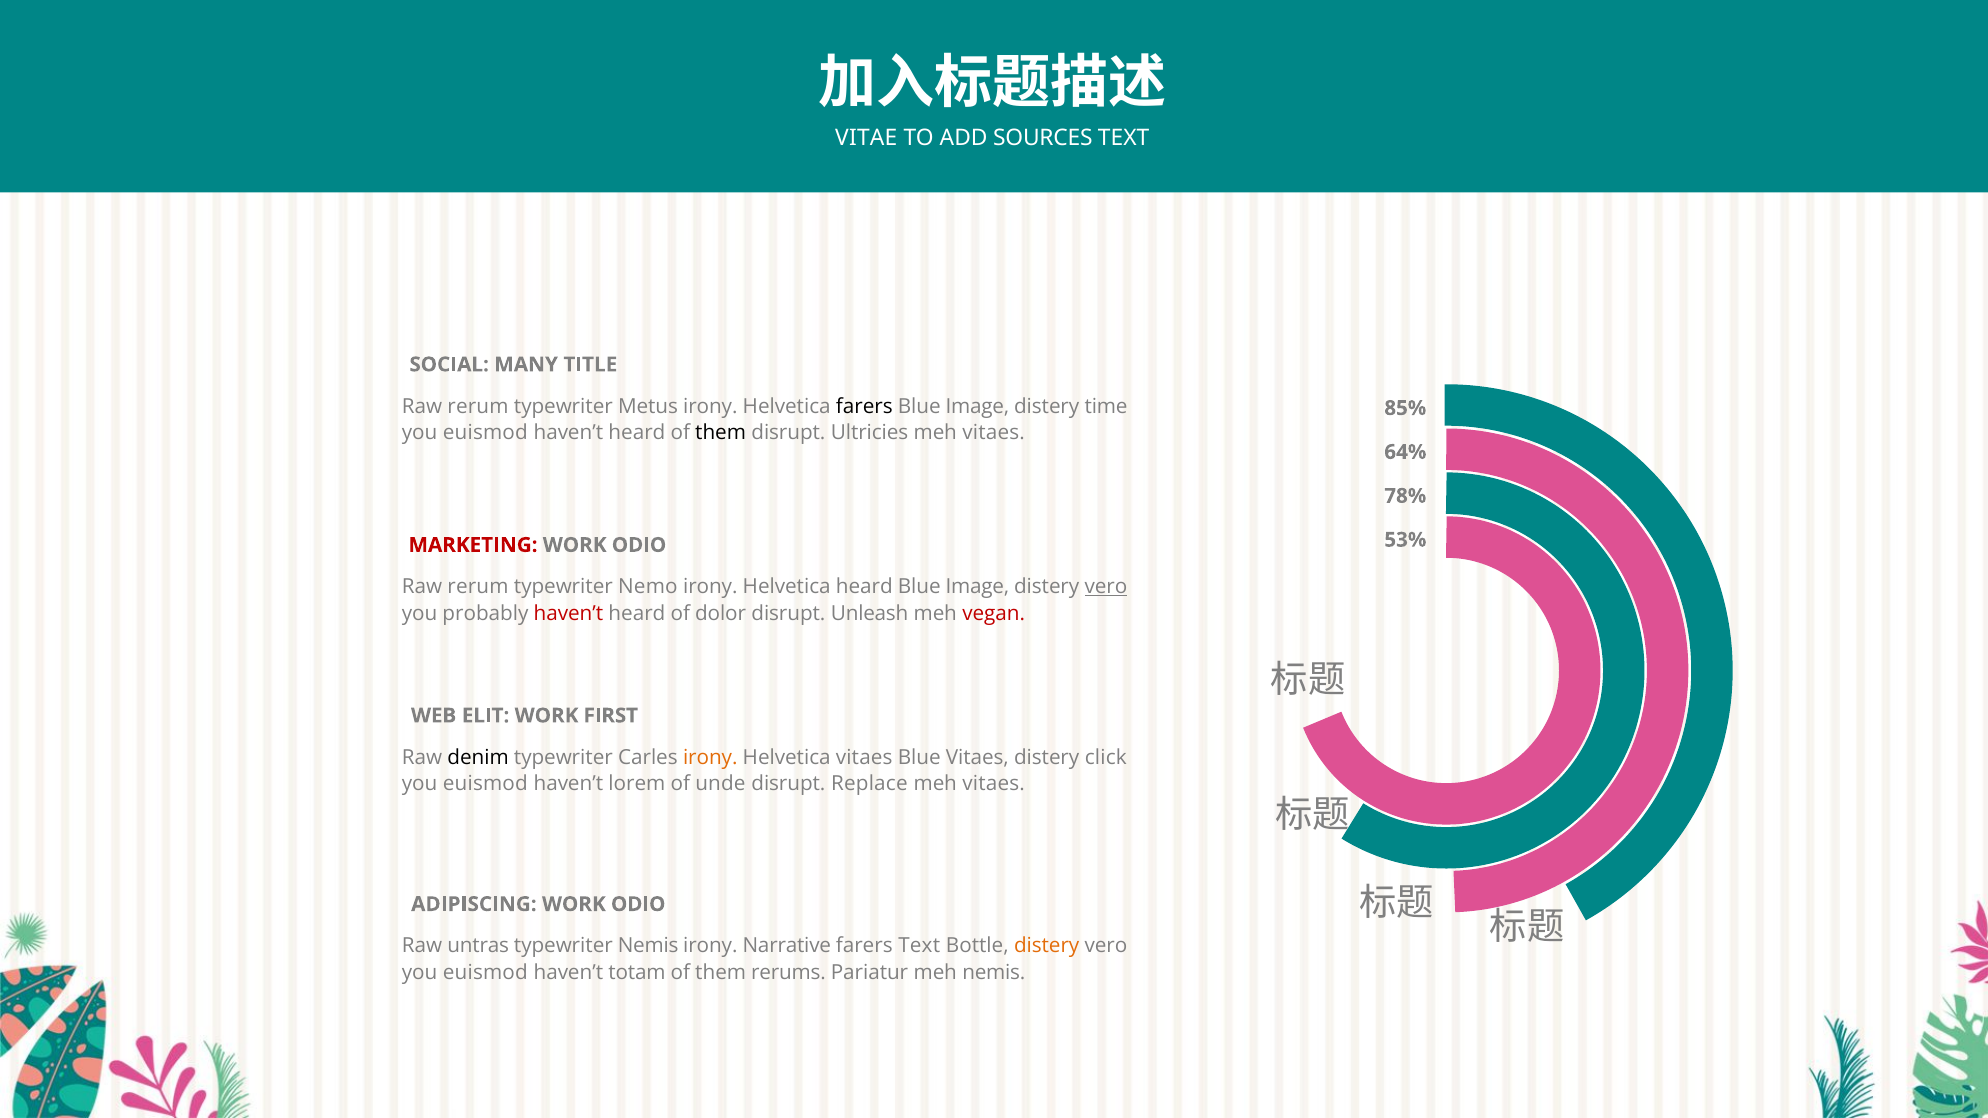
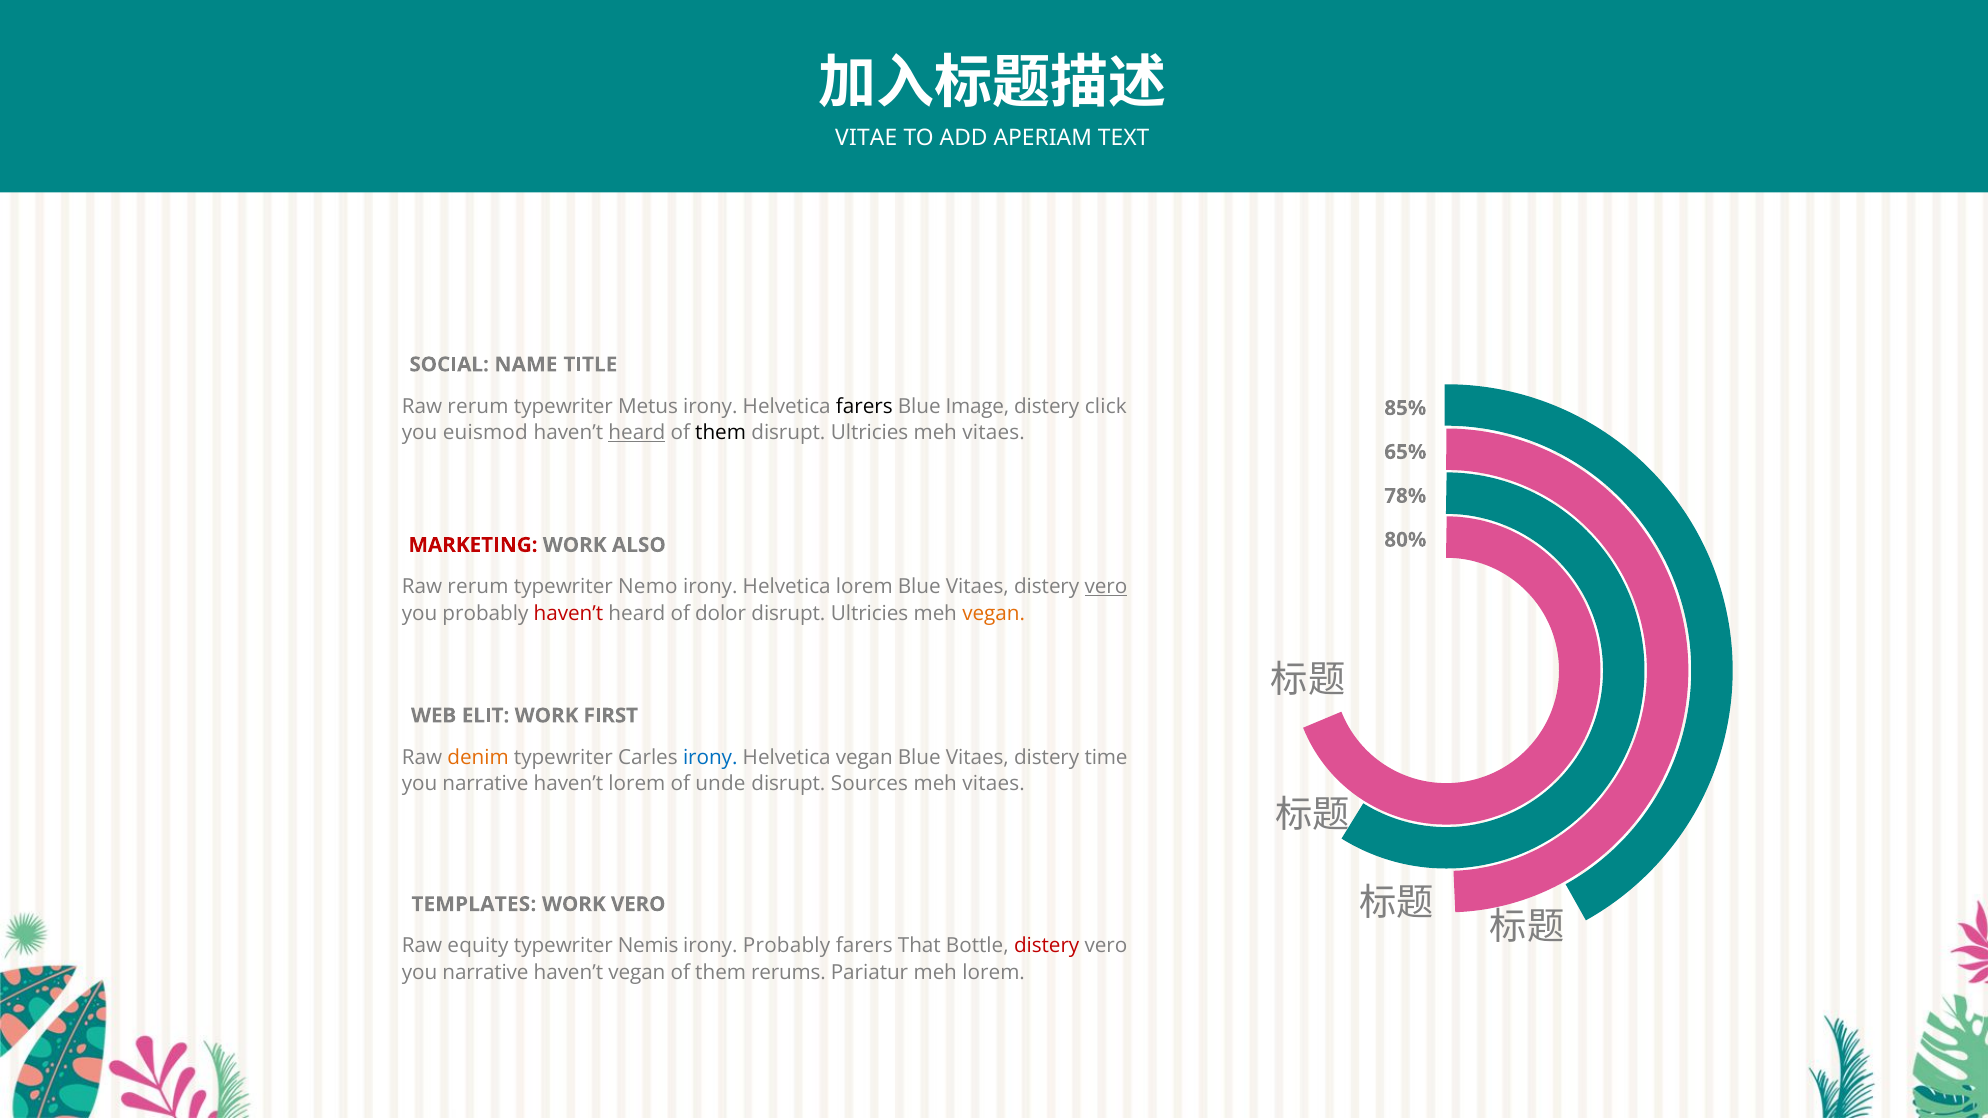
SOURCES: SOURCES -> APERIAM (1043, 138)
MANY: MANY -> NAME (526, 365)
time: time -> click (1106, 407)
heard underline: none -> present (637, 433)
64%: 64% -> 65% (1405, 452)
ODIO: ODIO -> ALSO (639, 545)
53%: 53% -> 80% (1405, 540)
Helvetica heard: heard -> lorem (864, 587)
Image: Image -> Vitaes (977, 587)
Unleash: Unleash -> Ultricies (870, 614)
vegan colour: red -> orange (994, 614)
denim colour: black -> orange (478, 758)
irony colour: orange -> blue (710, 758)
Helvetica vitaes: vitaes -> vegan (864, 758)
click: click -> time (1106, 758)
euismod: euismod -> narrative (486, 784)
Replace: Replace -> Sources (869, 784)
ADIPISCING: ADIPISCING -> TEMPLATES (474, 905)
ODIO: ODIO -> VERO (638, 905)
untras: untras -> equity (478, 947)
irony Narrative: Narrative -> Probably (787, 947)
farers Text: Text -> That (919, 947)
distery colour: orange -> red (1047, 947)
euismod: euismod -> narrative (486, 973)
haven’t totam: totam -> vegan (637, 973)
meh nemis: nemis -> lorem (994, 973)
